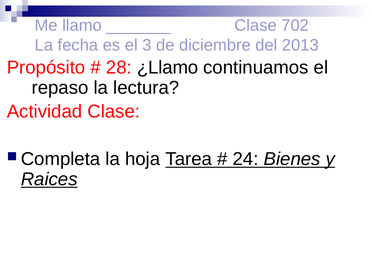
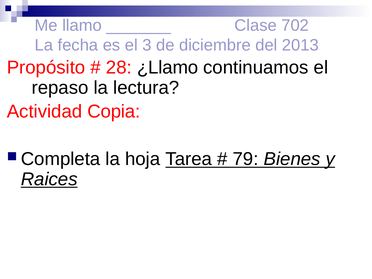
Actividad Clase: Clase -> Copia (114, 111)
24: 24 -> 79 (246, 159)
